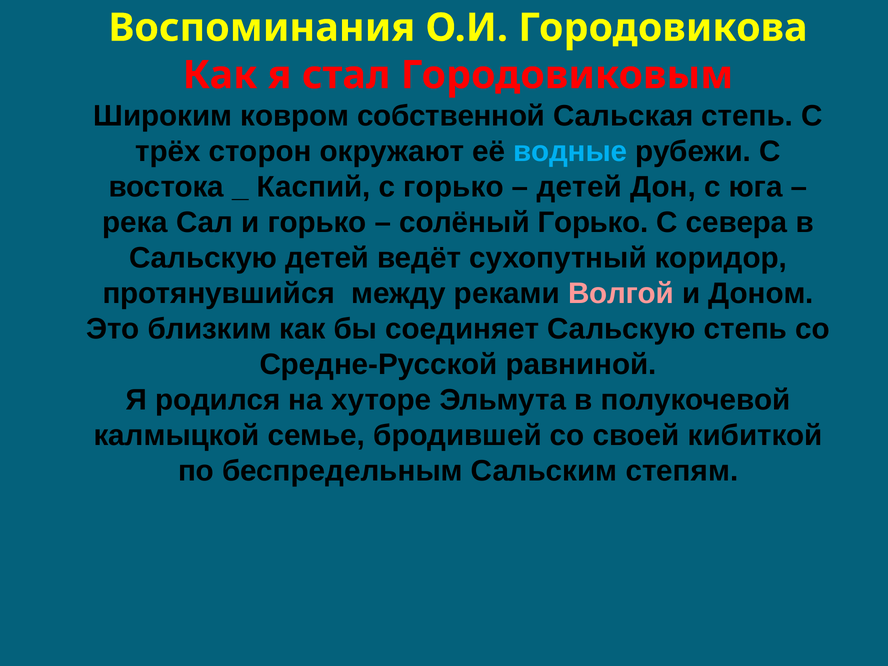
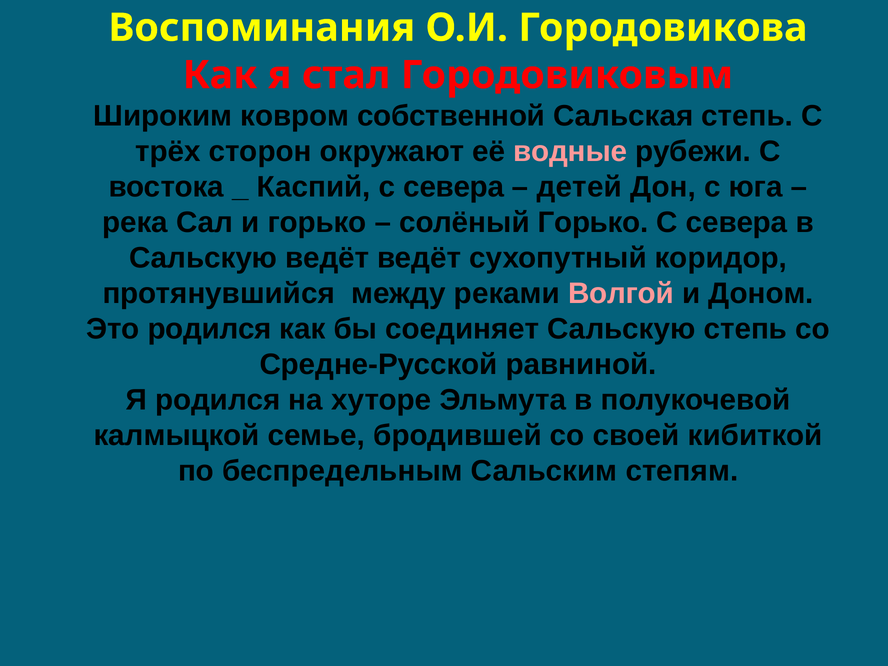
водные colour: light blue -> pink (570, 151)
Каспий с горько: горько -> севера (454, 187)
Сальскую детей: детей -> ведёт (327, 258)
Это близким: близким -> родился (210, 329)
